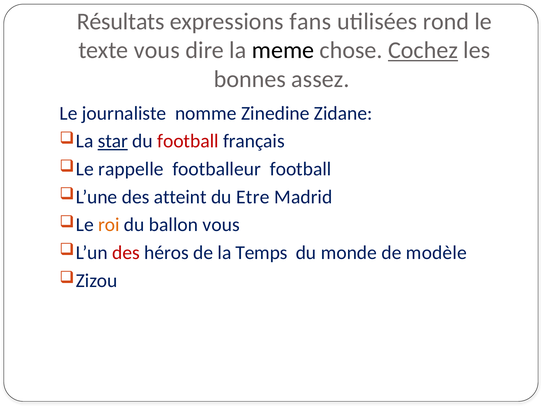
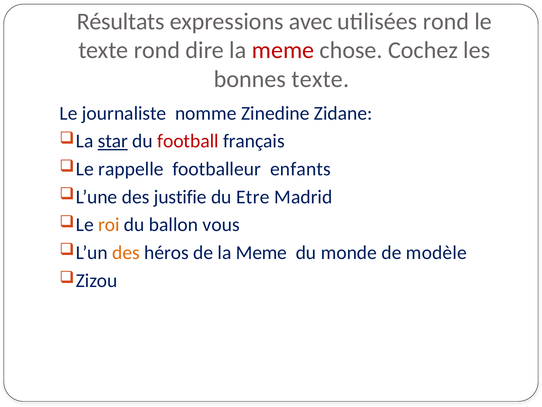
fans: fans -> avec (311, 21)
texte vous: vous -> rond (157, 50)
meme colour: black -> red (283, 50)
Cochez underline: present -> none (423, 50)
bonnes assez: assez -> texte (320, 79)
footballeur football: football -> enfants (300, 169)
atteint: atteint -> justifie (180, 197)
des colour: red -> orange (126, 252)
de la Temps: Temps -> Meme (261, 252)
